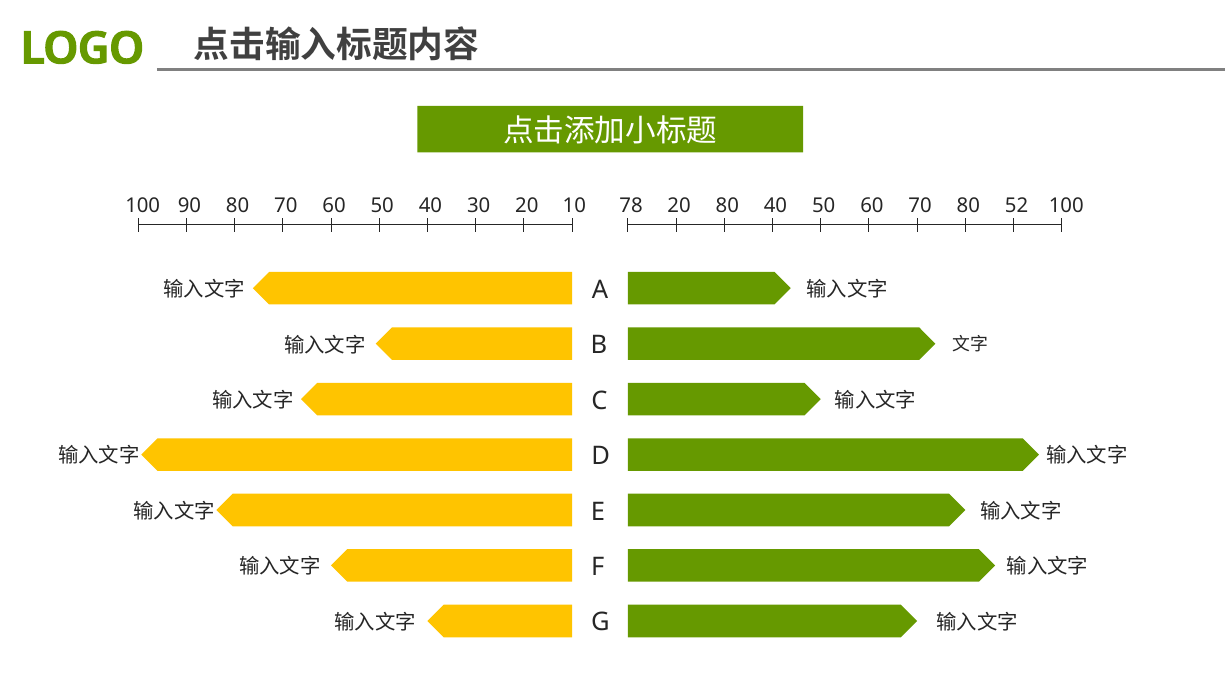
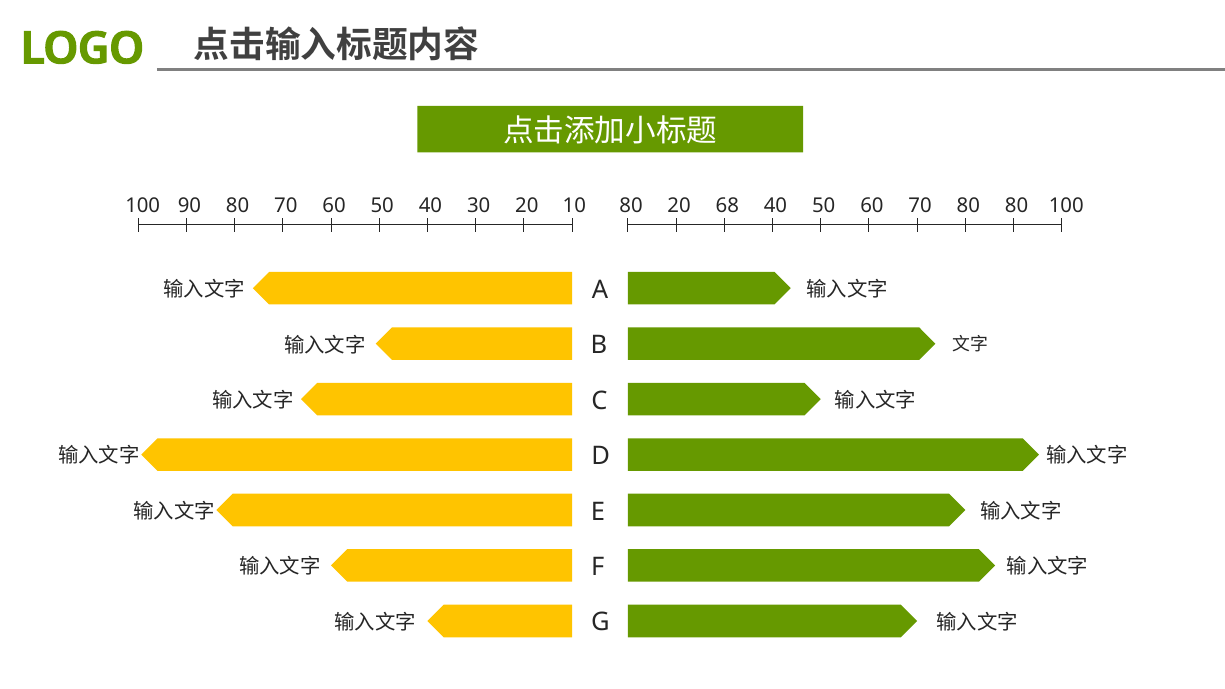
100 78: 78 -> 80 (631, 206)
20 80: 80 -> 68 (727, 206)
80 52: 52 -> 80 (1017, 206)
